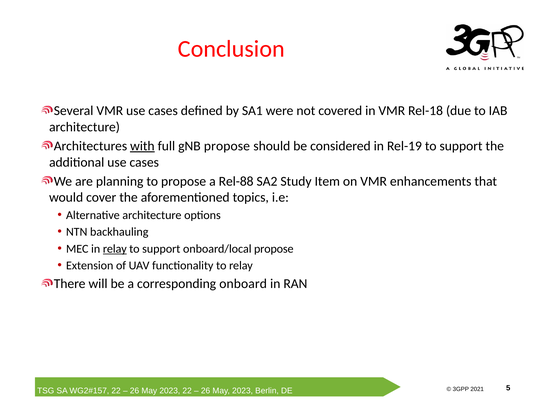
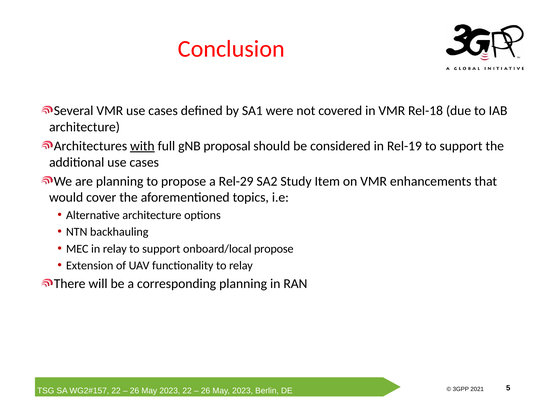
gNB propose: propose -> proposal (227, 146)
Rel-88: Rel-88 -> Rel-29 (236, 181)
relay underline: present -> none (115, 249)
corresponding onboard: onboard -> planning (243, 284)
